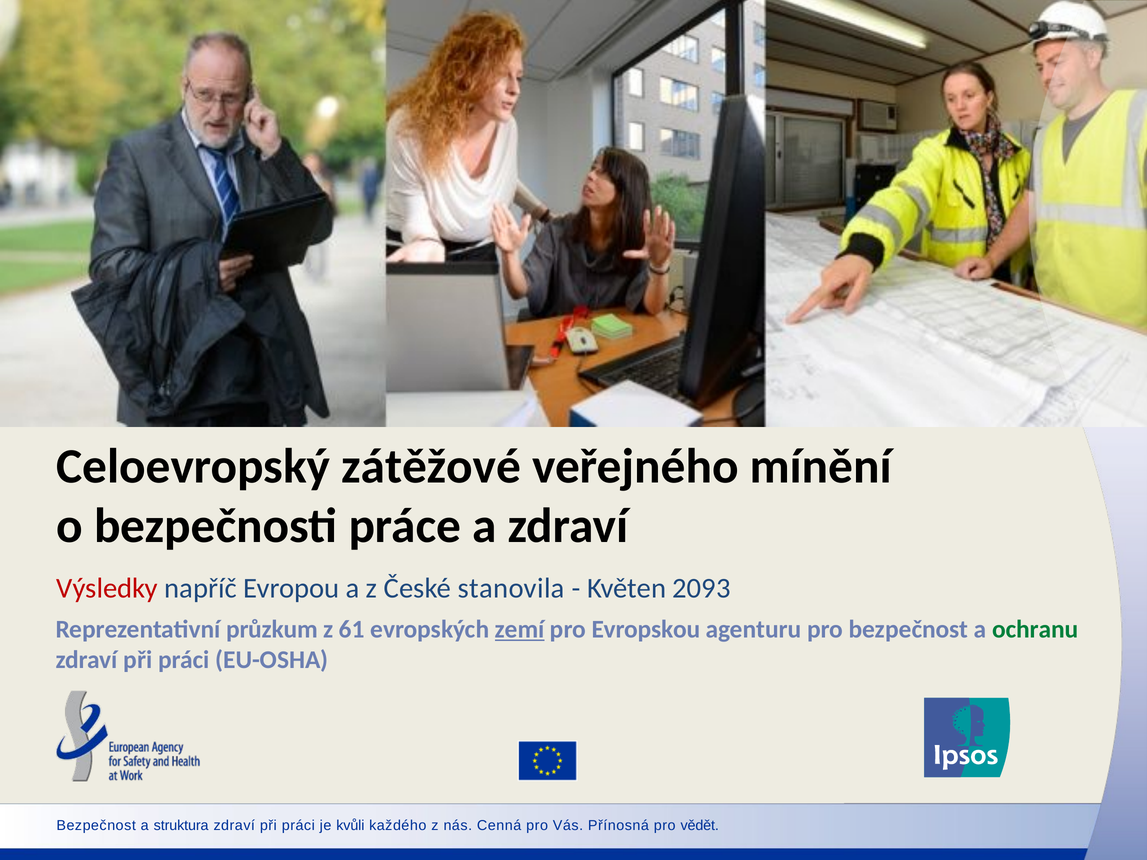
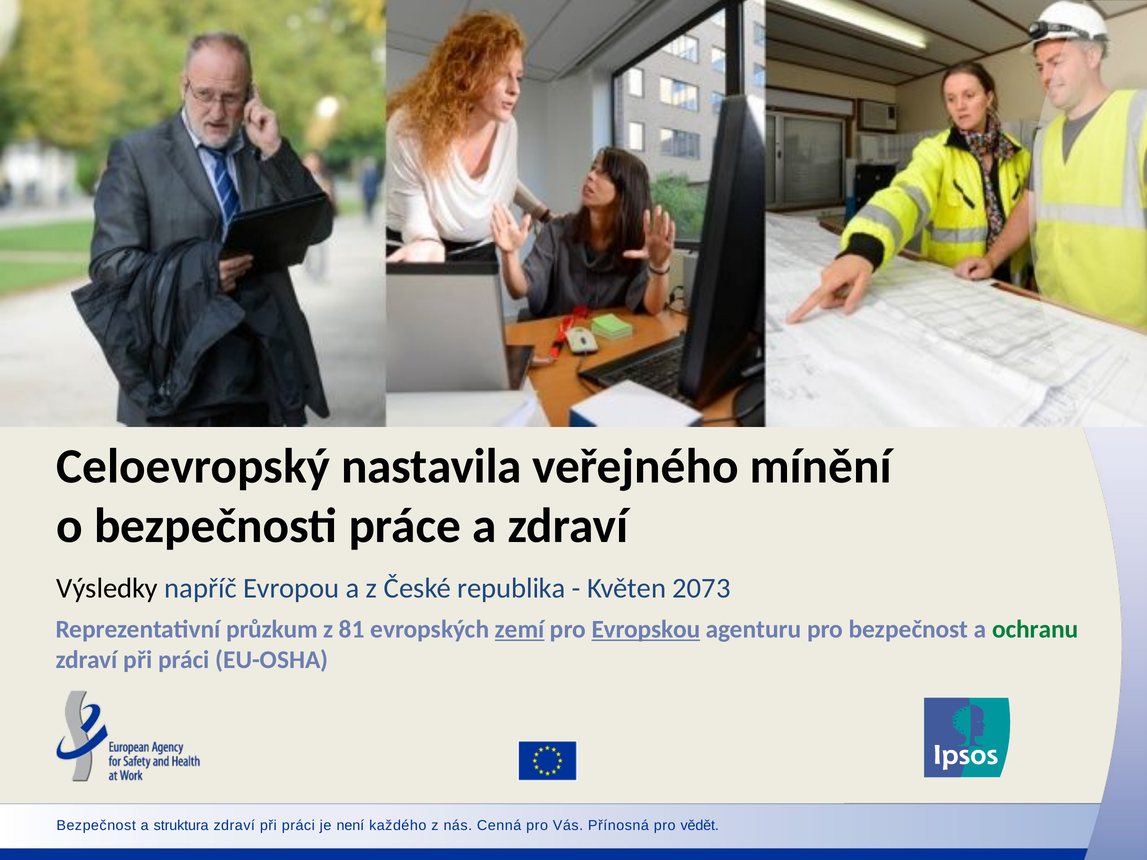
zátěžové: zátěžové -> nastavila (431, 467)
Výsledky colour: red -> black (107, 588)
stanovila: stanovila -> republika (511, 588)
2093: 2093 -> 2073 (701, 588)
61: 61 -> 81 (352, 630)
Evropskou underline: none -> present (646, 630)
kvůli: kvůli -> není (350, 826)
